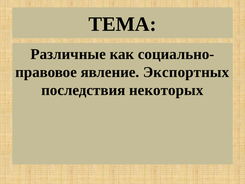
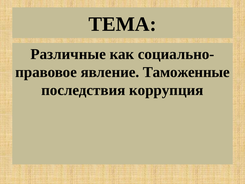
Экспортных: Экспортных -> Таможенные (186, 72)
некоторых: некоторых -> коррупция (166, 90)
